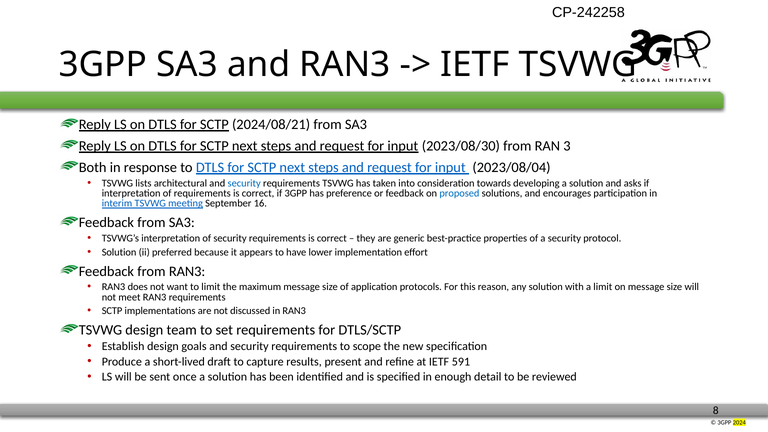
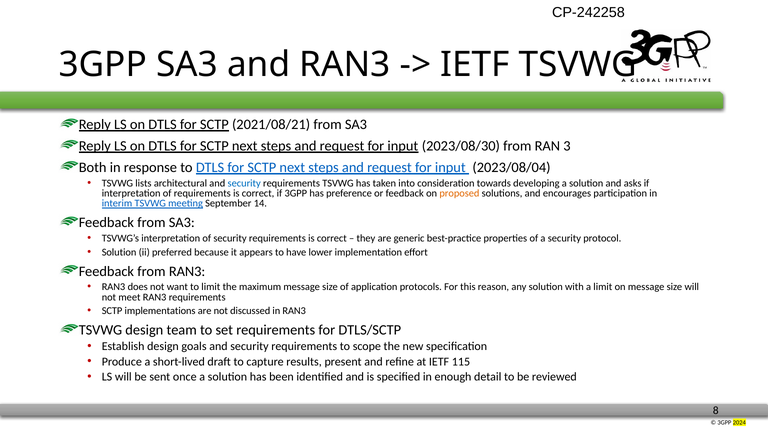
2024/08/21: 2024/08/21 -> 2021/08/21 (271, 125)
proposed colour: blue -> orange (459, 193)
16: 16 -> 14 (260, 204)
591: 591 -> 115 (461, 362)
